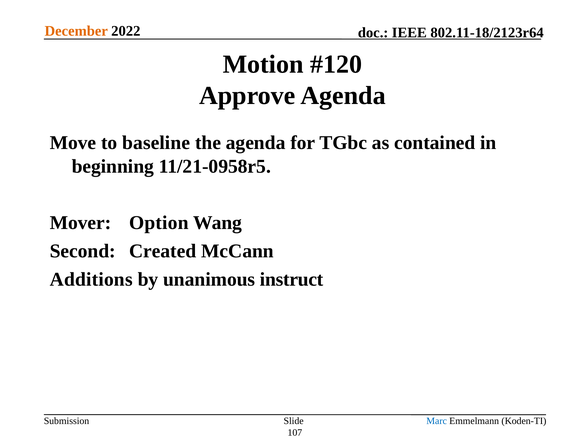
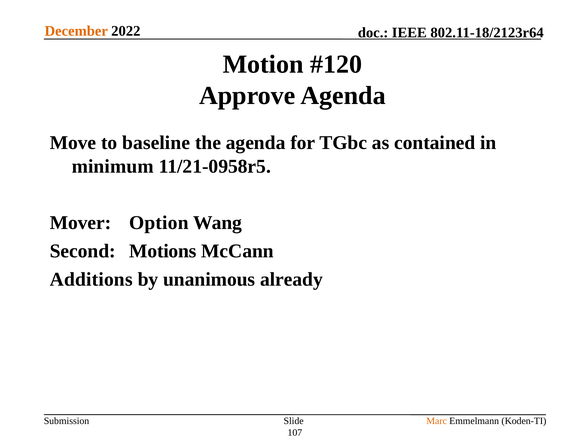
beginning: beginning -> minimum (113, 166)
Created: Created -> Motions (163, 251)
instruct: instruct -> already (292, 279)
Marc colour: blue -> orange (437, 421)
